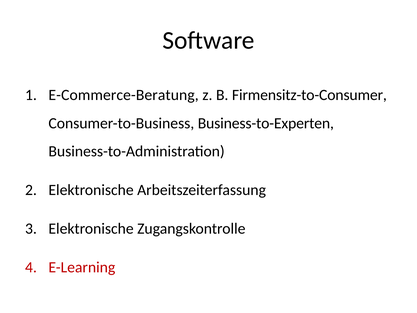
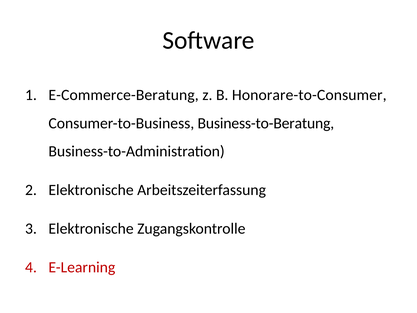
Firmensitz-to-Consumer: Firmensitz-to-Consumer -> Honorare-to-Consumer (309, 95)
Business-to-Experten: Business-to-Experten -> Business-to-Beratung (266, 123)
